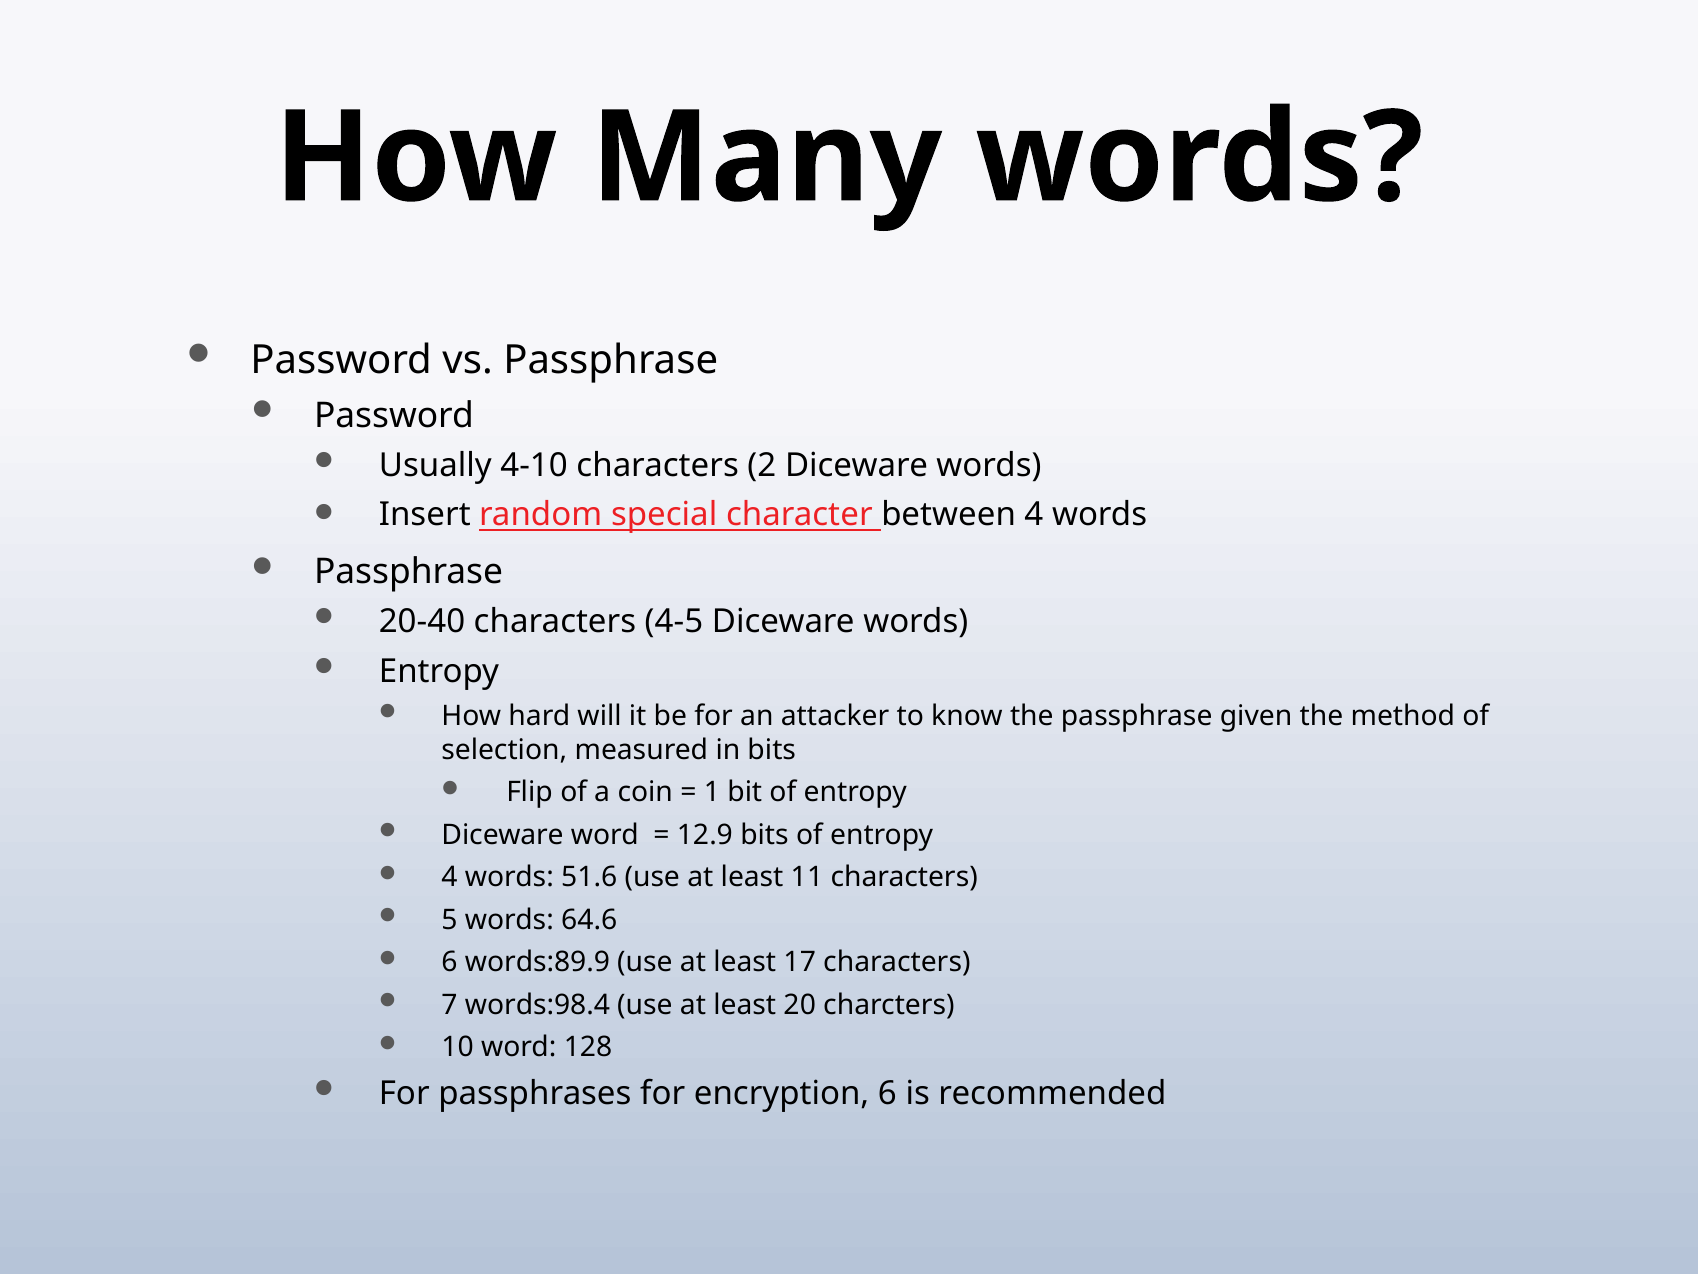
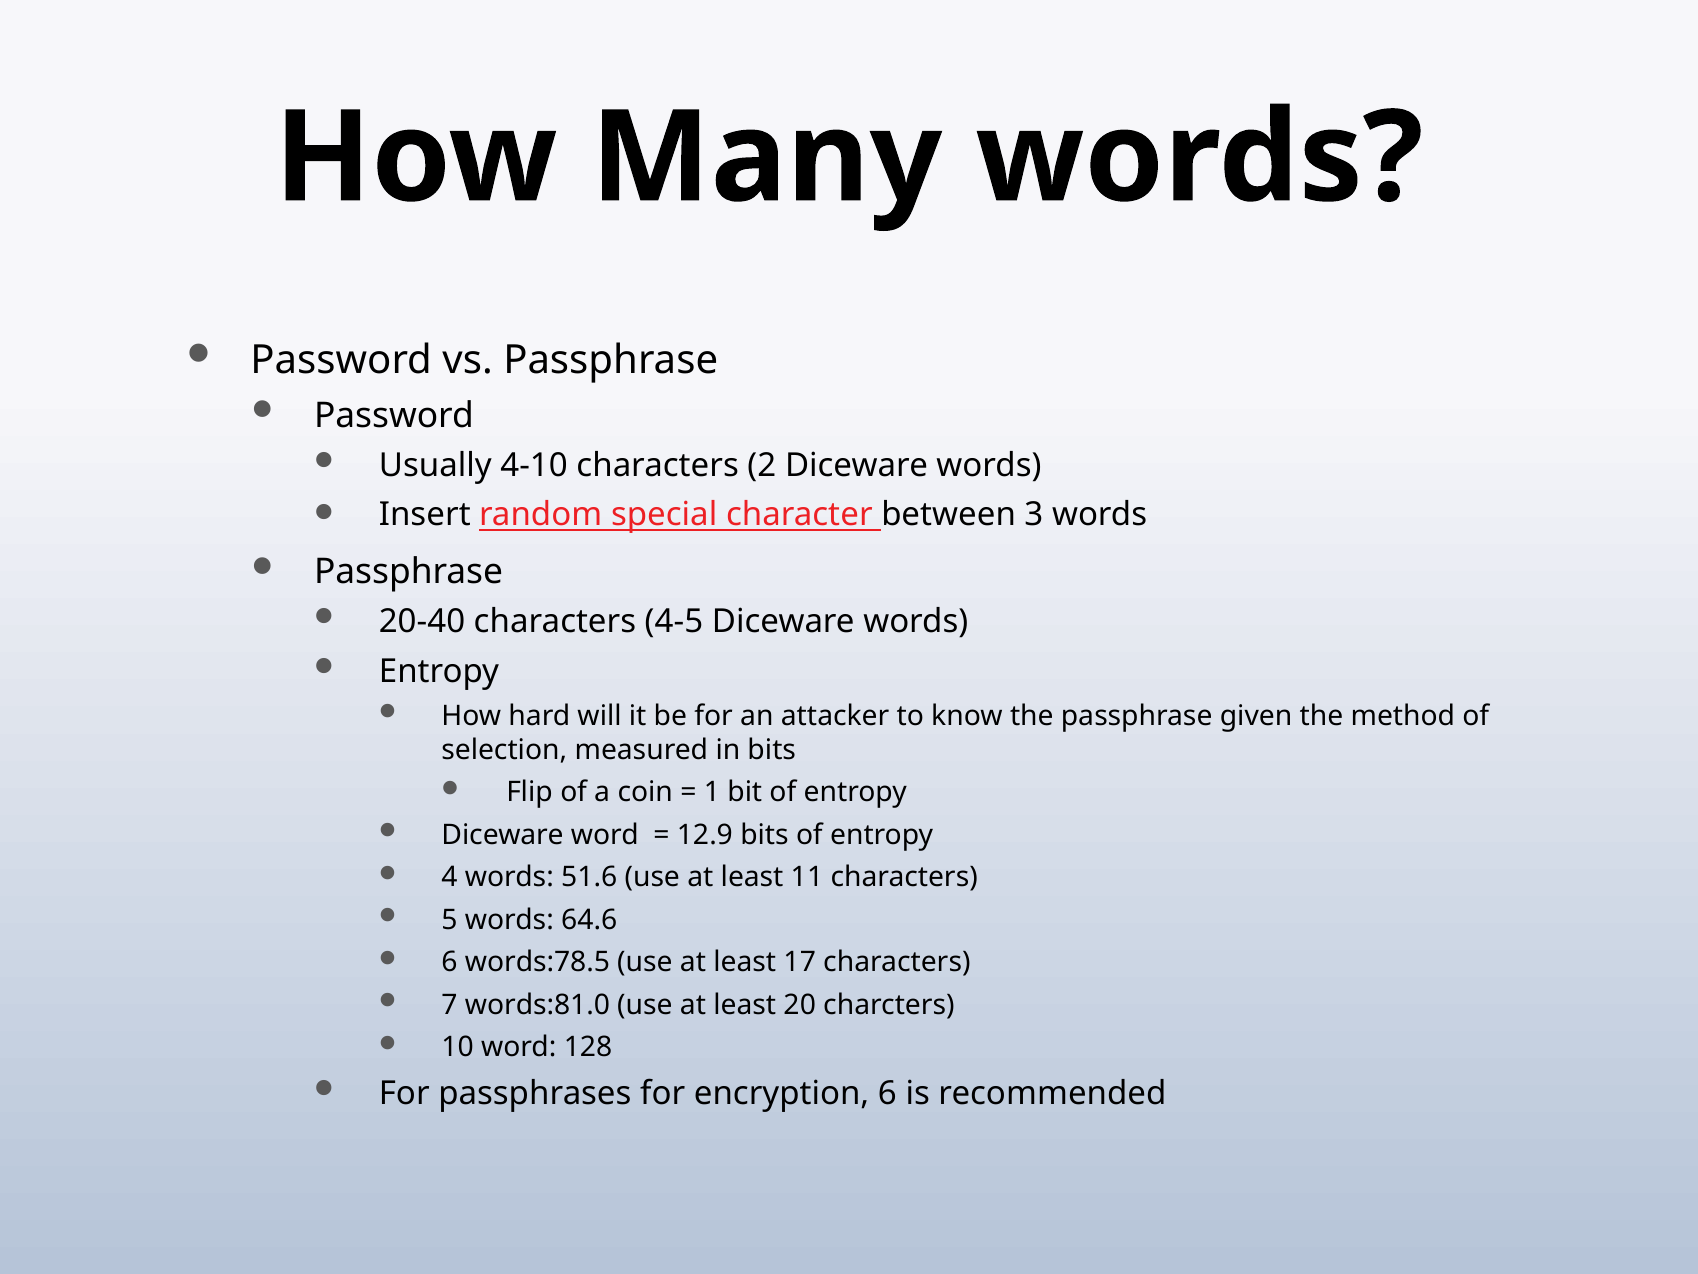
between 4: 4 -> 3 (1034, 515)
words:89.9: words:89.9 -> words:78.5 (537, 962)
words:98.4: words:98.4 -> words:81.0 (537, 1005)
